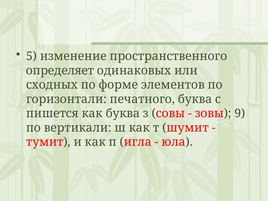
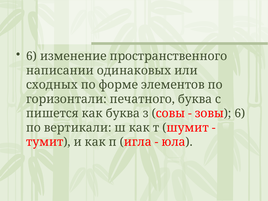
5: 5 -> 6 (32, 56)
определяет: определяет -> написании (60, 71)
зовы 9: 9 -> 6 (240, 113)
